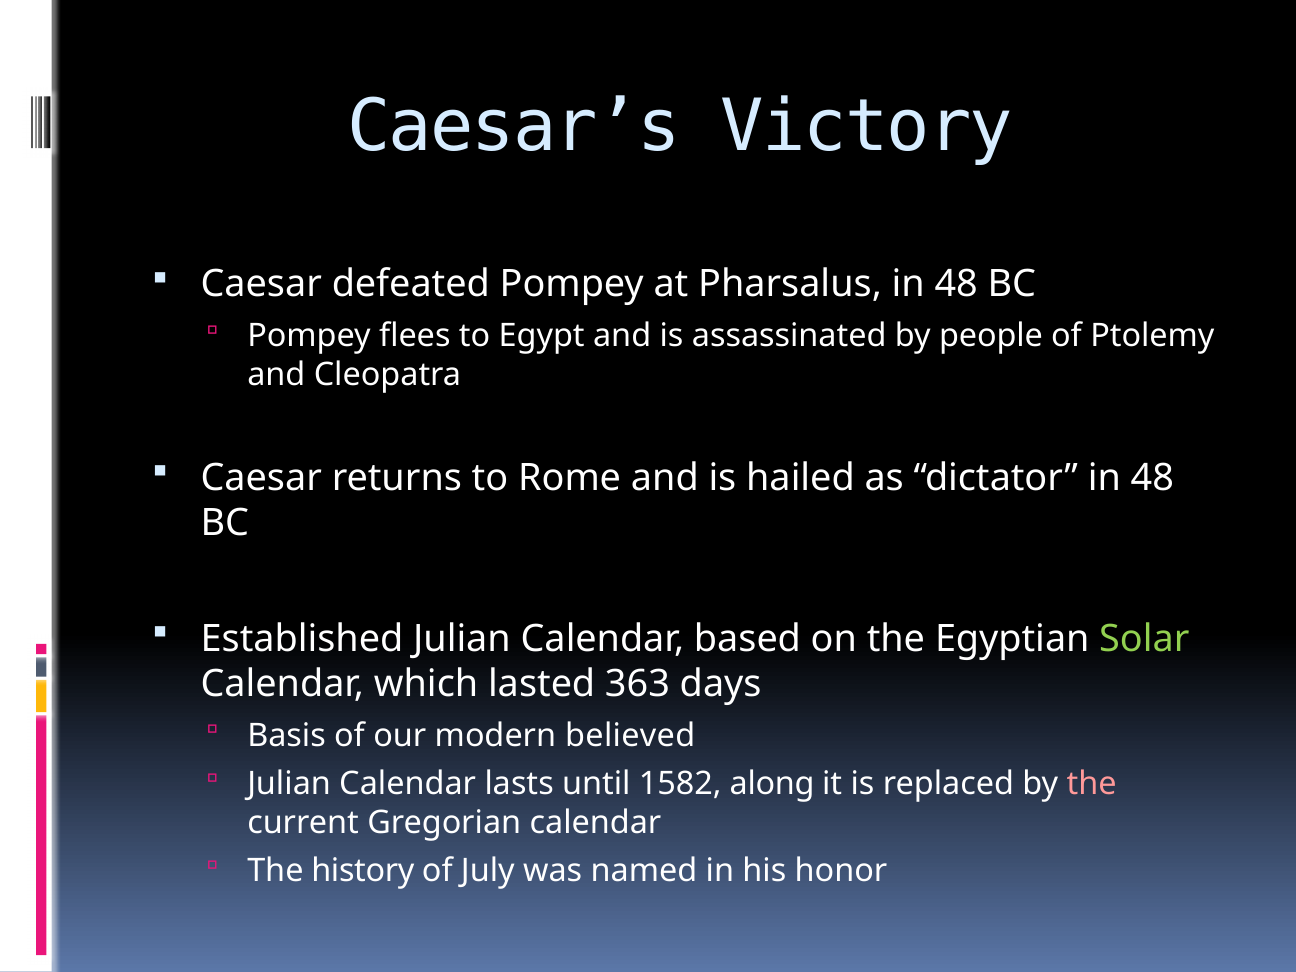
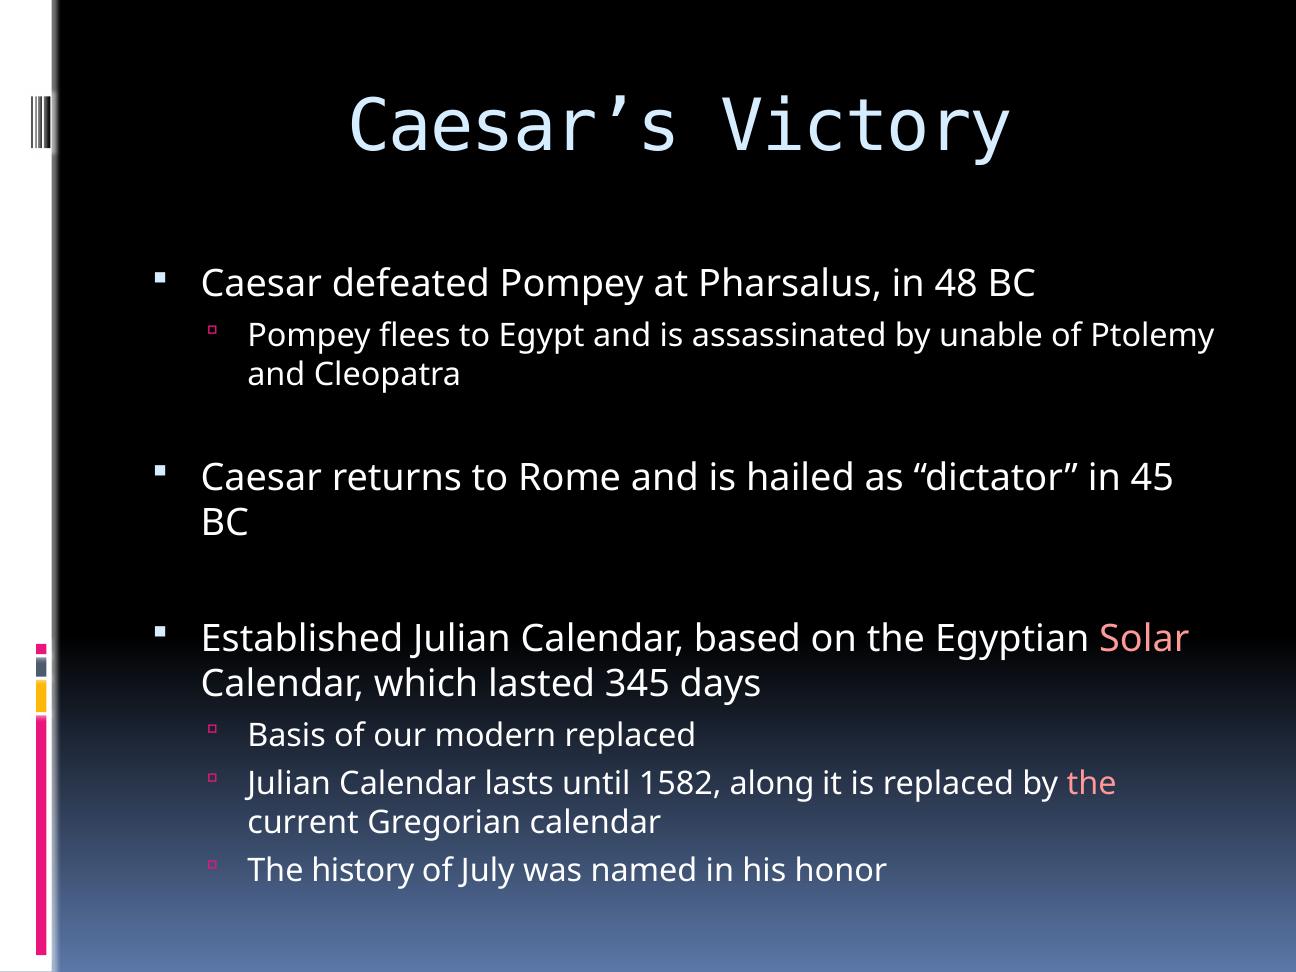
people: people -> unable (991, 336)
dictator in 48: 48 -> 45 (1152, 478)
Solar colour: light green -> pink (1144, 639)
363: 363 -> 345 (637, 684)
modern believed: believed -> replaced (630, 735)
